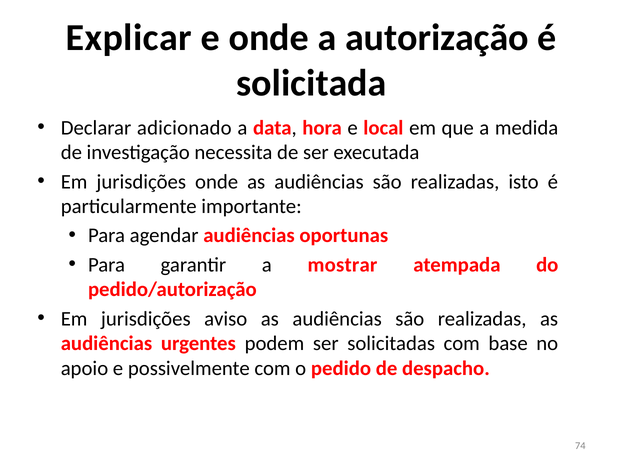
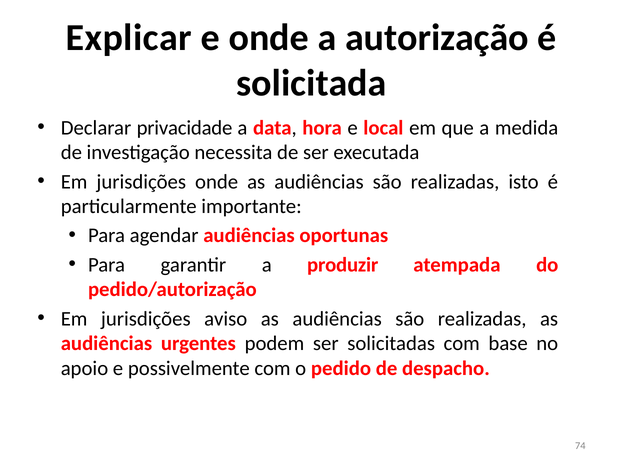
adicionado: adicionado -> privacidade (185, 128)
mostrar: mostrar -> produzir (343, 265)
